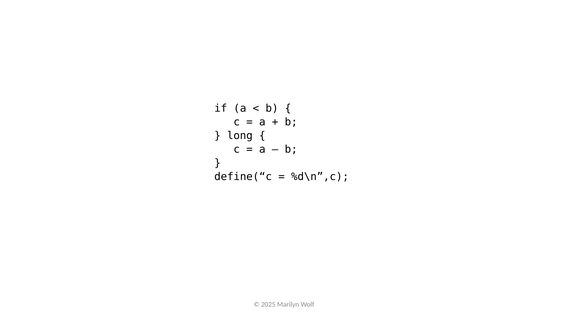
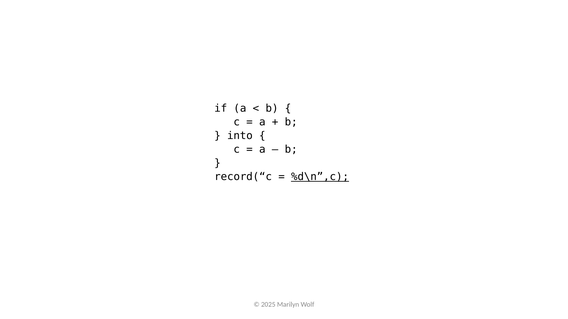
long: long -> into (240, 136)
define(“c: define(“c -> record(“c (243, 177)
%d\n”,c underline: none -> present (320, 177)
